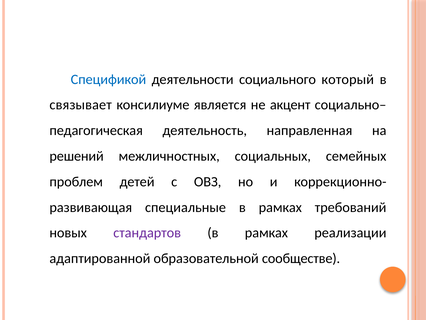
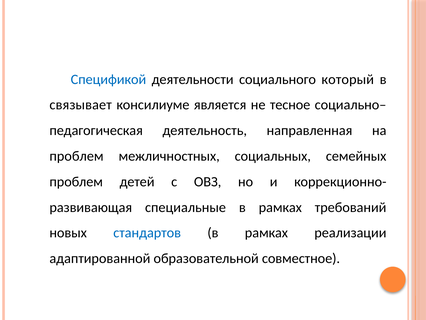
акцент: акцент -> тесное (290, 105)
решений: решений -> проблем (77, 156)
стандартов colour: purple -> blue (147, 233)
сообществе: сообществе -> совместное (301, 258)
